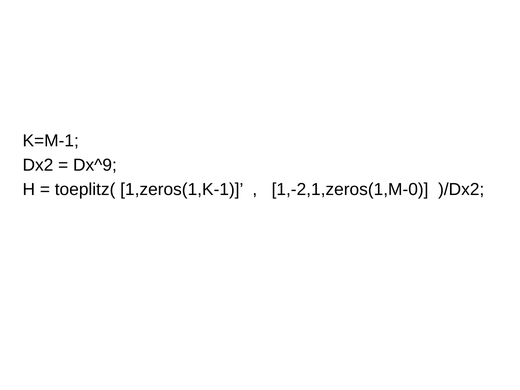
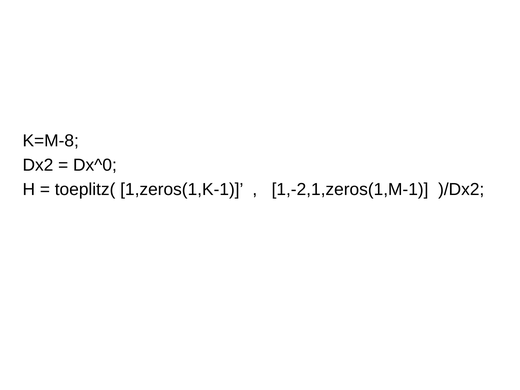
K=M-1: K=M-1 -> K=M-8 (51, 141)
Dx^9: Dx^9 -> Dx^0 (95, 165)
1,-2,1,zeros(1,M-0: 1,-2,1,zeros(1,M-0 -> 1,-2,1,zeros(1,M-1 (350, 189)
